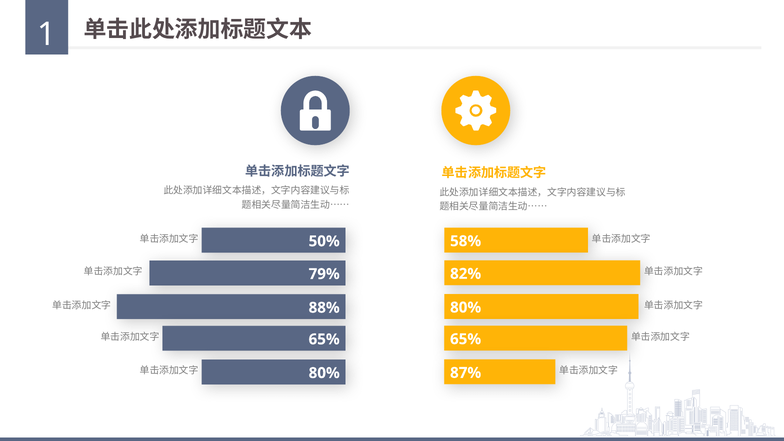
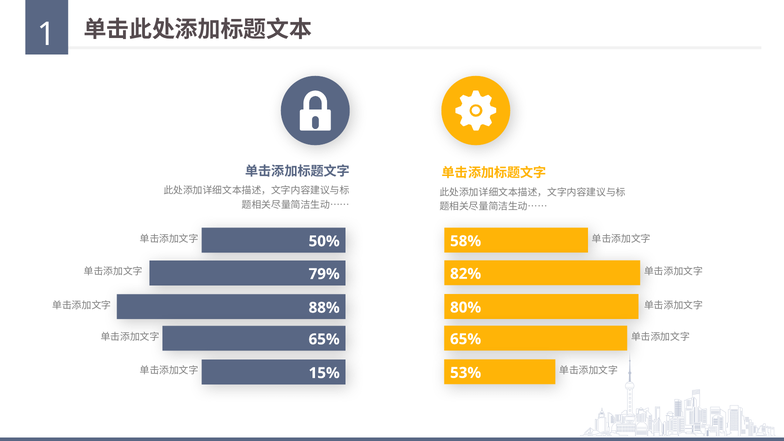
87%: 87% -> 53% (466, 373)
80%: 80% -> 15% (324, 373)
